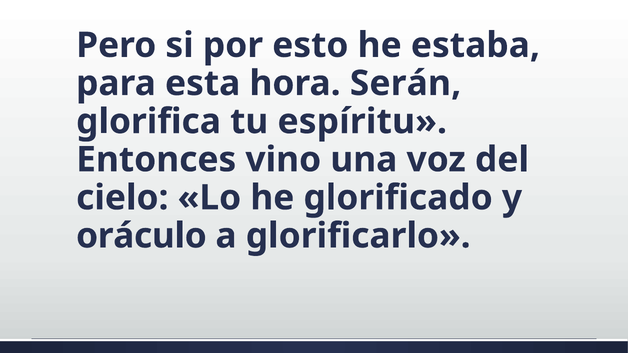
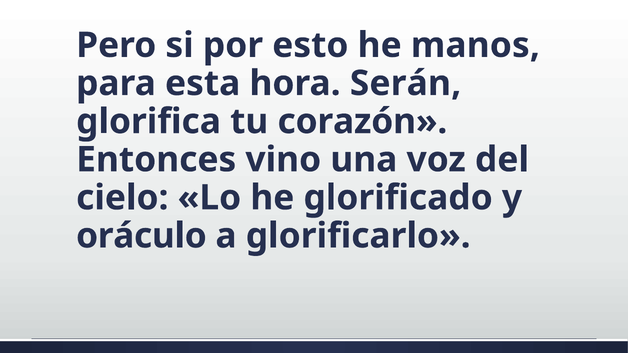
estaba: estaba -> manos (475, 45)
espíritu: espíritu -> corazón (362, 122)
